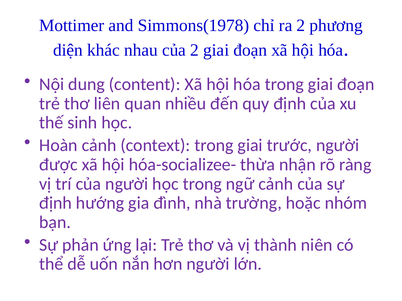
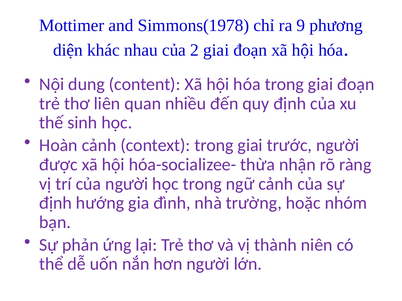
ra 2: 2 -> 9 (301, 26)
